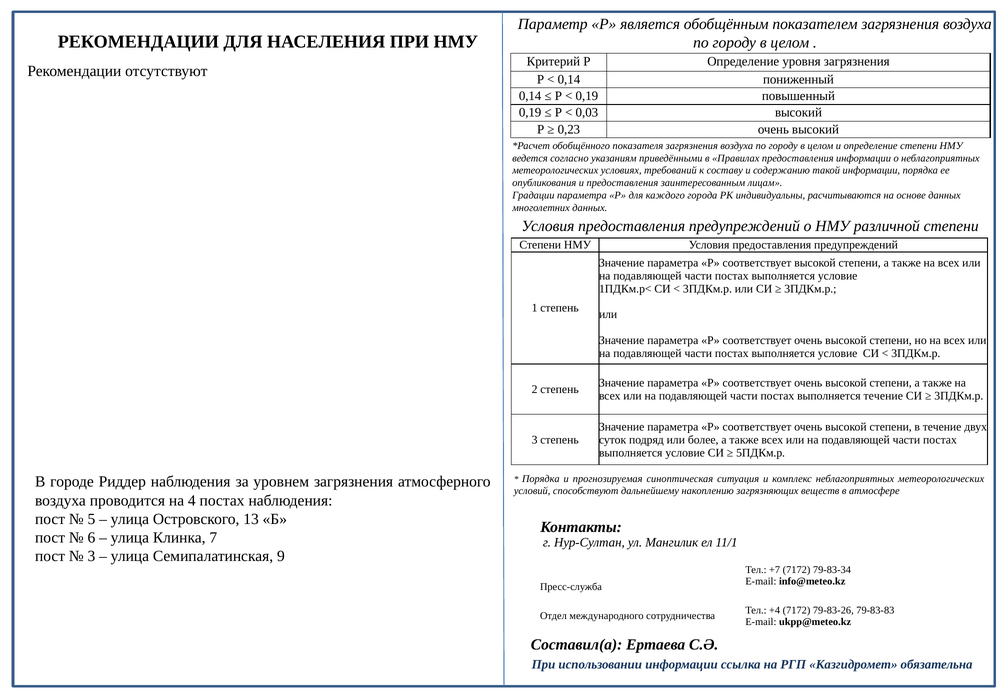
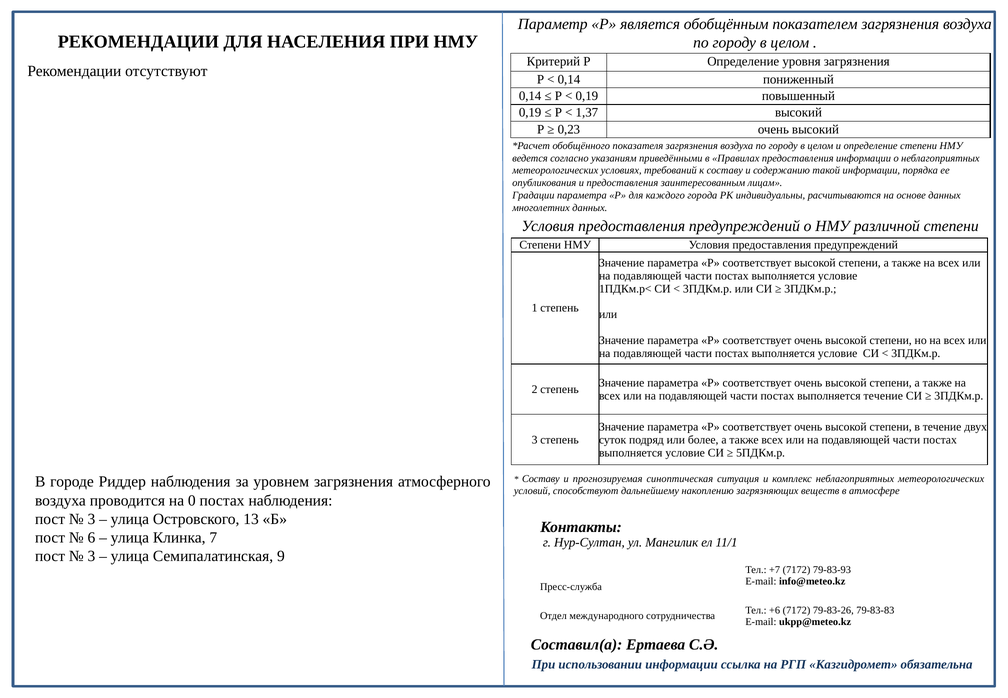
0,03: 0,03 -> 1,37 (587, 113)
Порядка: Порядка -> Составу (541, 479)
4: 4 -> 0 (192, 500)
5: 5 -> 3 (91, 519)
79-83-34: 79-83-34 -> 79-83-93 (832, 570)
+4: +4 -> +6 (775, 610)
